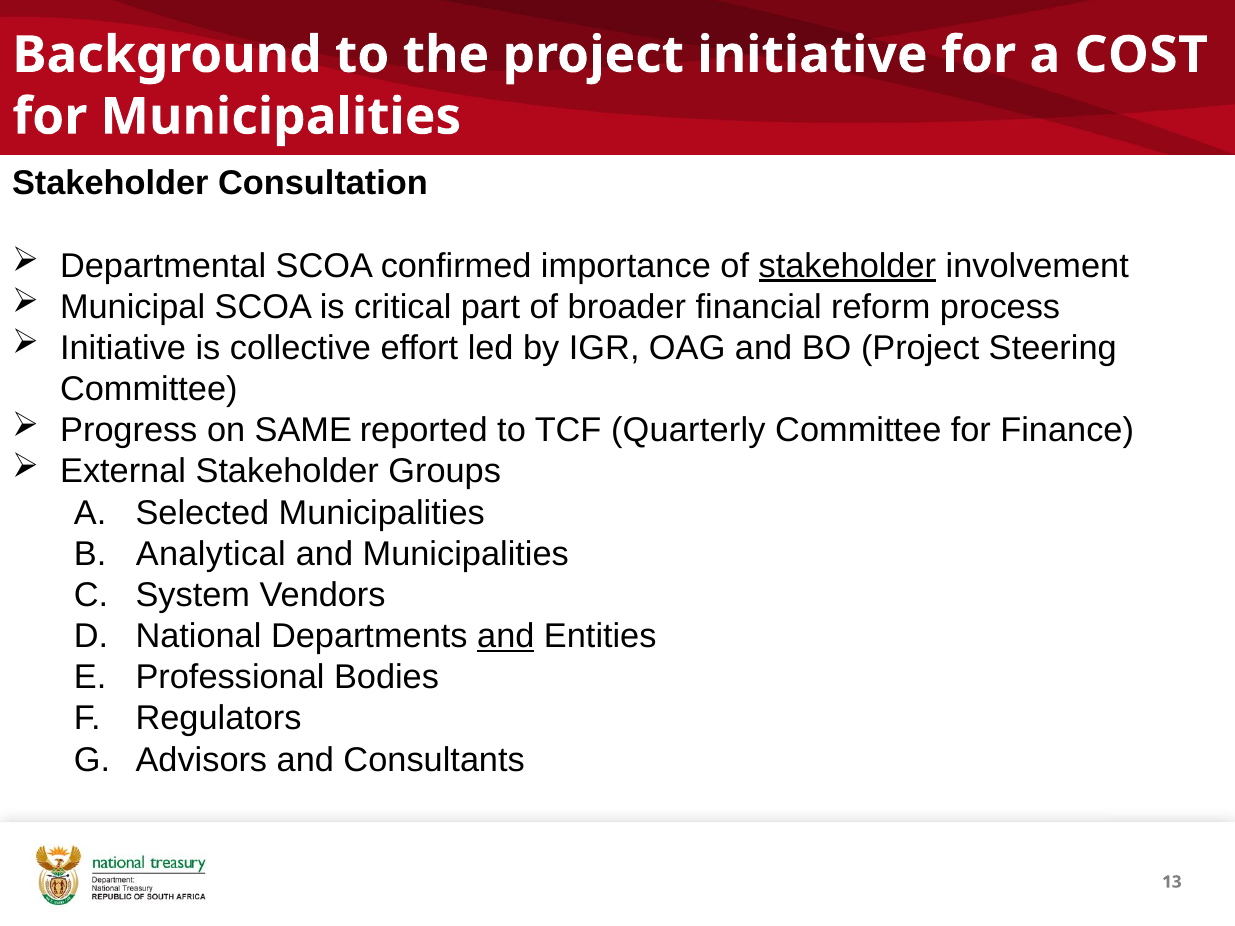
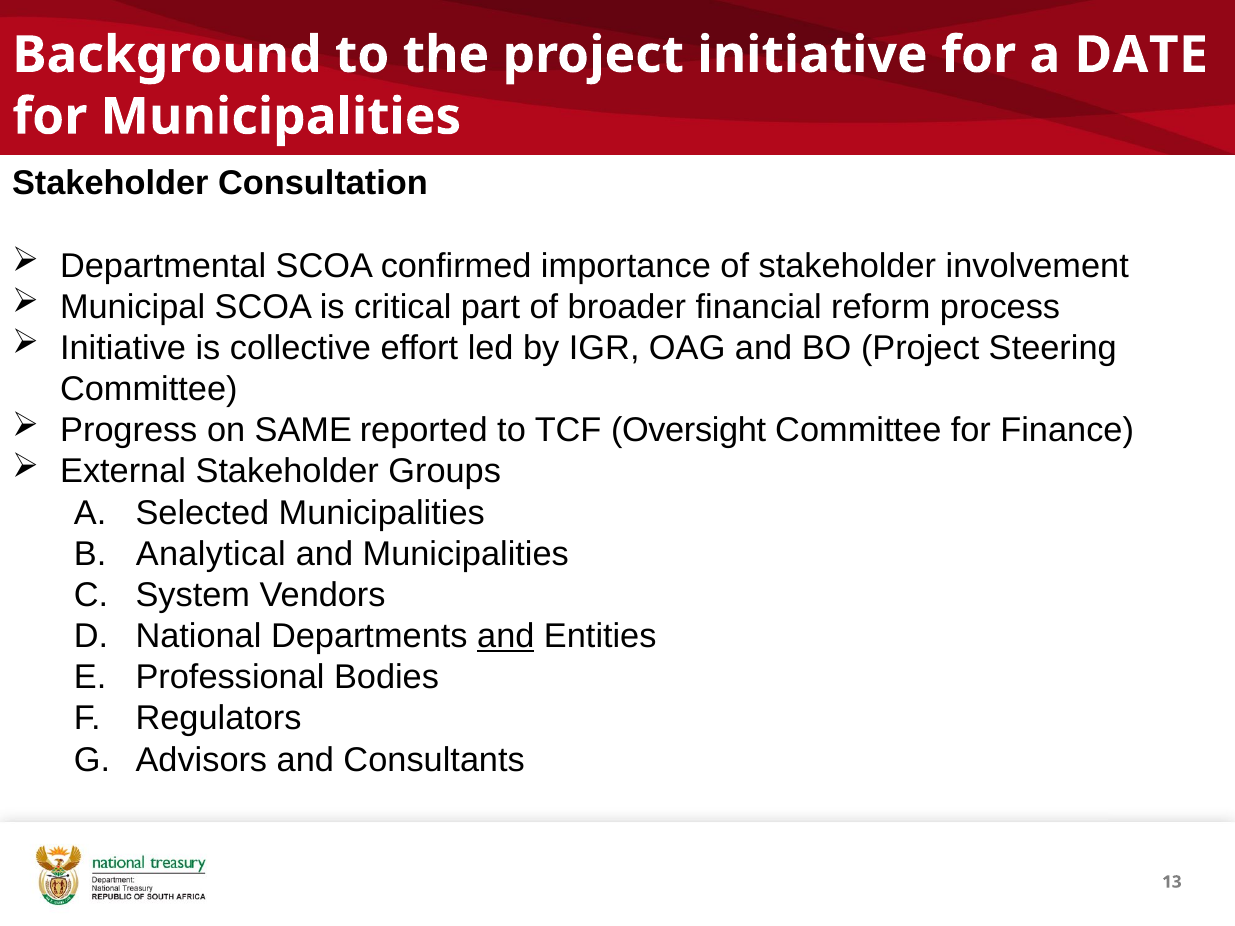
COST: COST -> DATE (1141, 55)
stakeholder underline: present -> none (847, 266)
Quarterly: Quarterly -> Oversight (689, 431)
